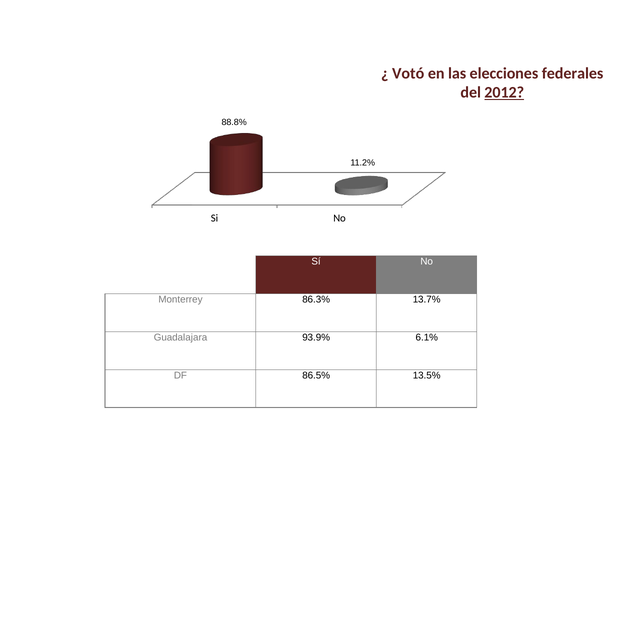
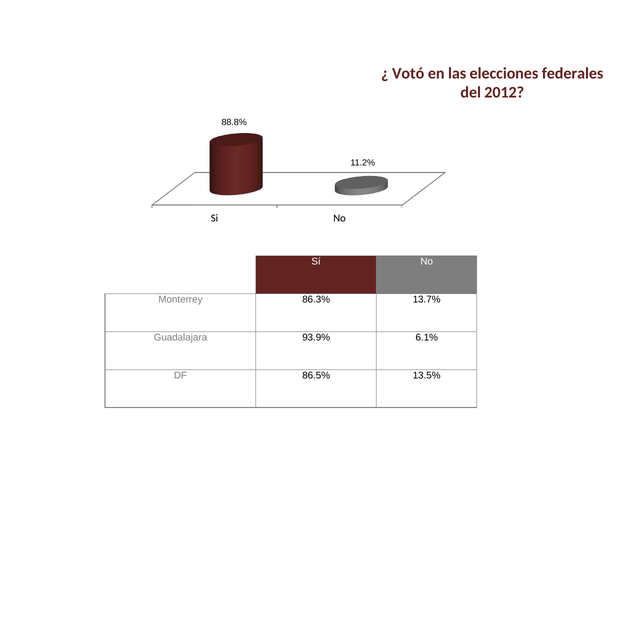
2012 underline: present -> none (504, 93)
